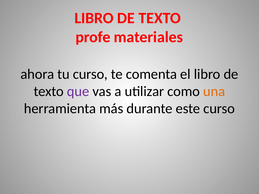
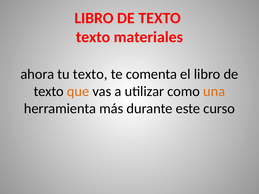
profe: profe -> texto (93, 37)
tu curso: curso -> texto (90, 74)
que colour: purple -> orange (78, 91)
